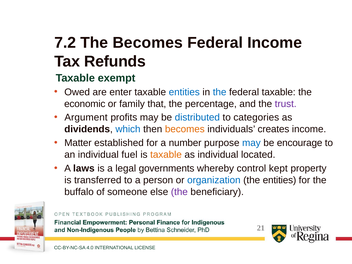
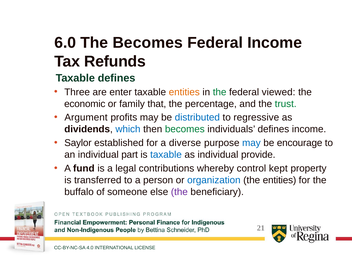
7.2: 7.2 -> 6.0 (65, 43)
Taxable exempt: exempt -> defines (117, 78)
Owed: Owed -> Three (77, 92)
entities colour: blue -> orange (184, 92)
the colour: blue -> green (220, 92)
federal taxable: taxable -> viewed (279, 92)
trust colour: purple -> green (286, 104)
categories: categories -> regressive (256, 117)
becomes colour: orange -> green (185, 129)
individuals creates: creates -> defines (273, 129)
Matter: Matter -> Saylor (78, 143)
number: number -> diverse (185, 143)
fuel: fuel -> part (130, 155)
taxable colour: orange -> blue (166, 155)
located: located -> provide (258, 155)
laws: laws -> fund (84, 168)
governments: governments -> contributions (167, 168)
